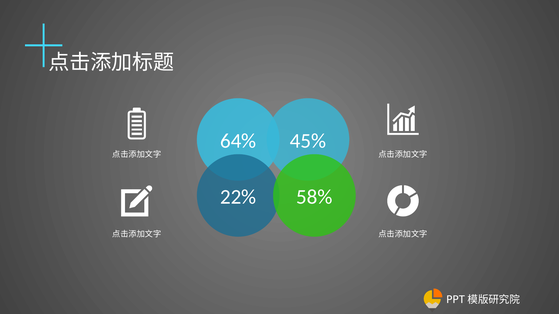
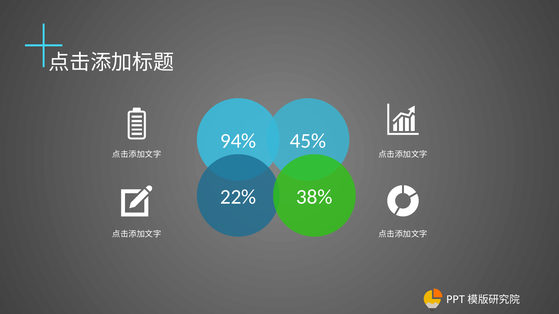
64%: 64% -> 94% (238, 141)
58%: 58% -> 38% (314, 197)
